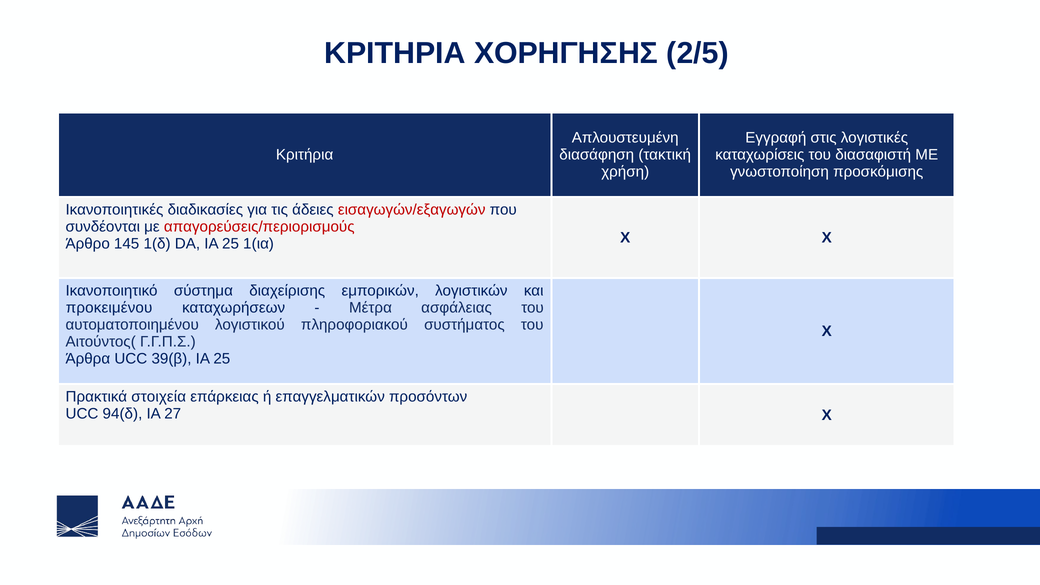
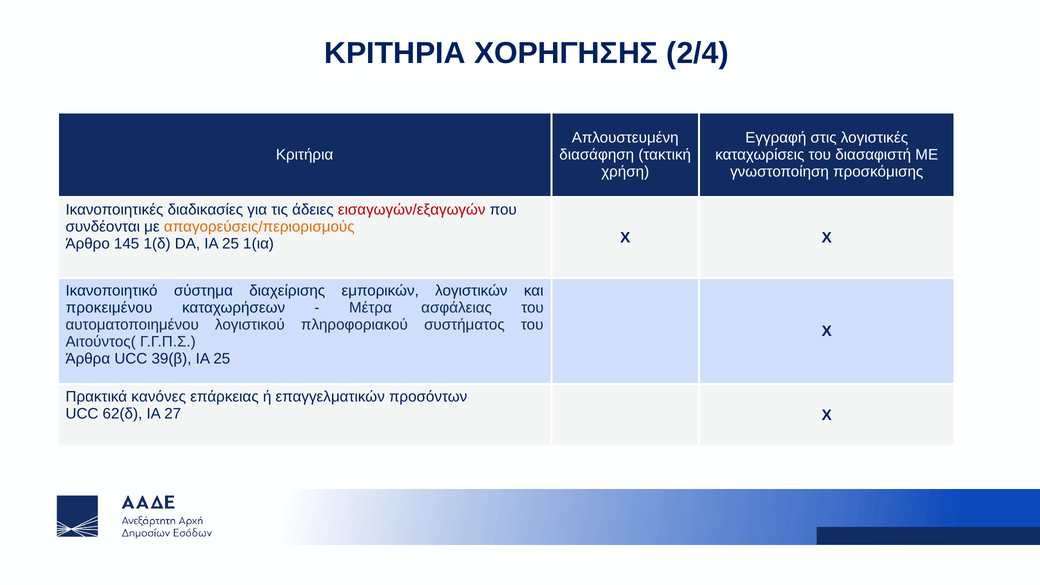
2/5: 2/5 -> 2/4 (698, 53)
απαγορεύσεις/περιορισμούς colour: red -> orange (259, 227)
στοιχεία: στοιχεία -> κανόνες (159, 397)
94(δ: 94(δ -> 62(δ (122, 414)
